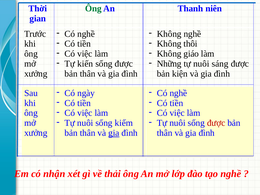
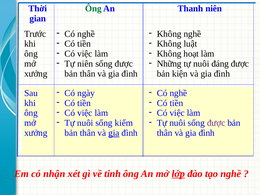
thôi: thôi -> luật (190, 44)
giáo: giáo -> hoạt (191, 54)
Tự kiến: kiến -> niên (85, 64)
sáng: sáng -> đáng (220, 64)
được colour: red -> purple (216, 123)
thải: thải -> tinh (113, 174)
lớp underline: none -> present (178, 174)
